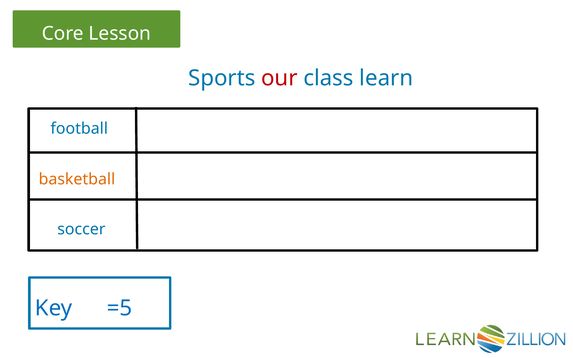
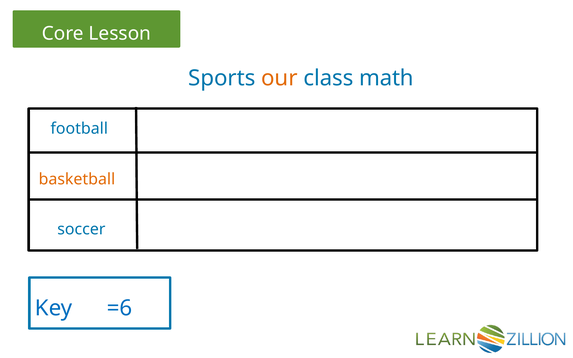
our colour: red -> orange (279, 78)
learn: learn -> math (386, 78)
=5: =5 -> =6 (120, 308)
